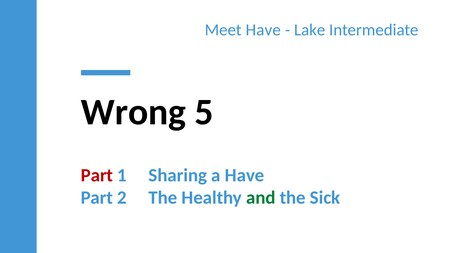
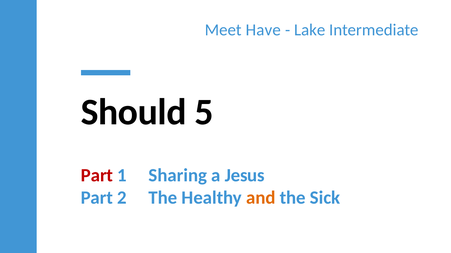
Wrong: Wrong -> Should (134, 112)
a Have: Have -> Jesus (245, 176)
and colour: green -> orange (261, 198)
